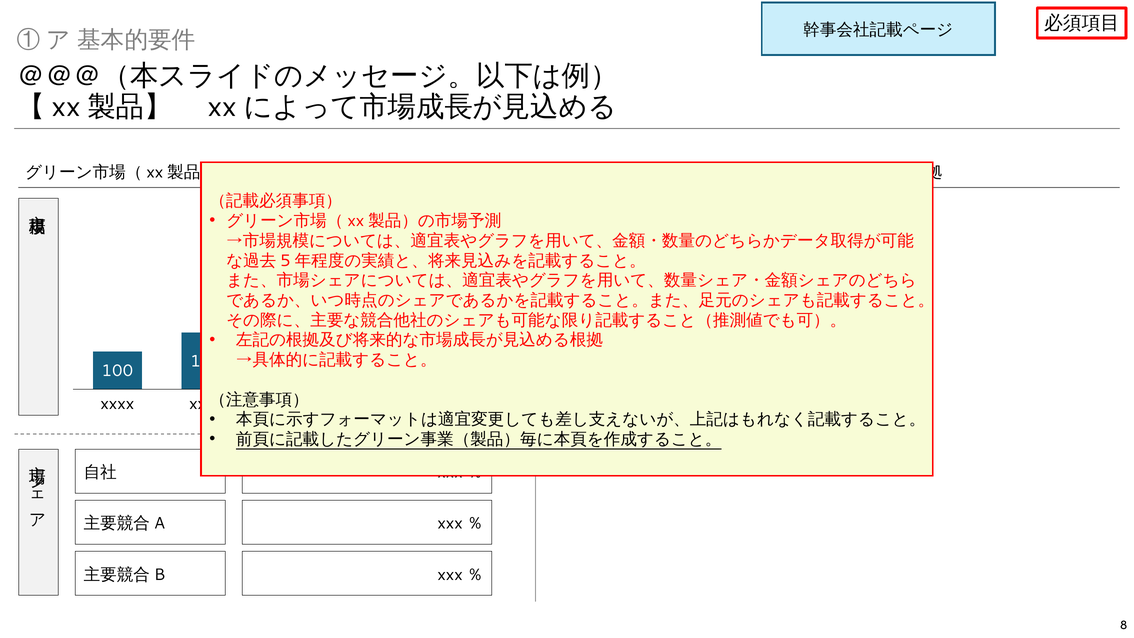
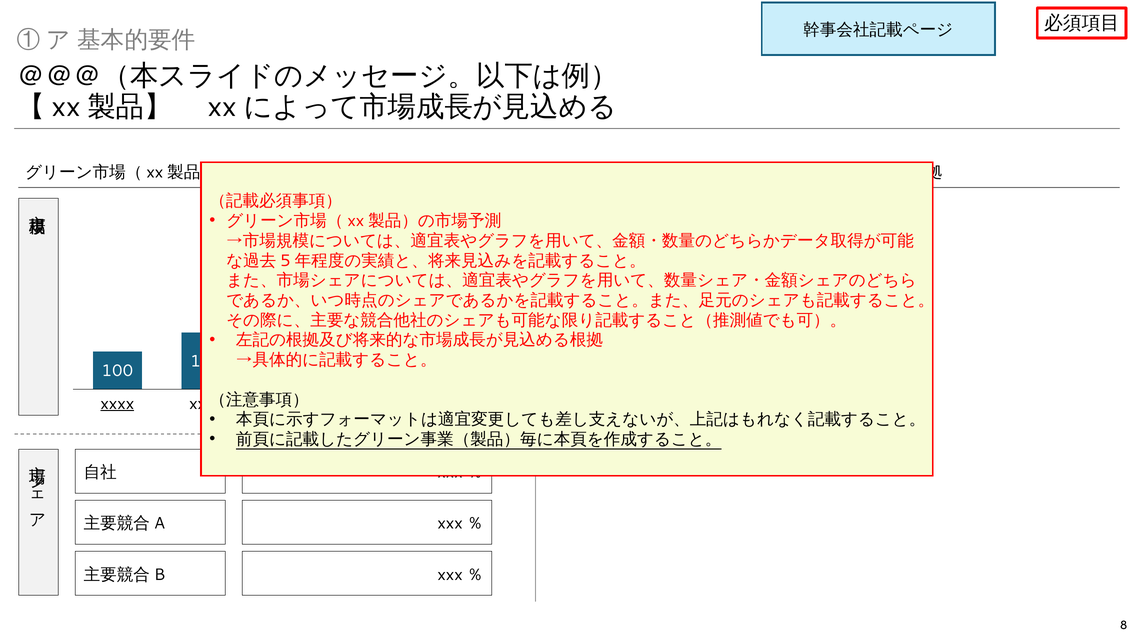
xxxx underline: none -> present (117, 403)
